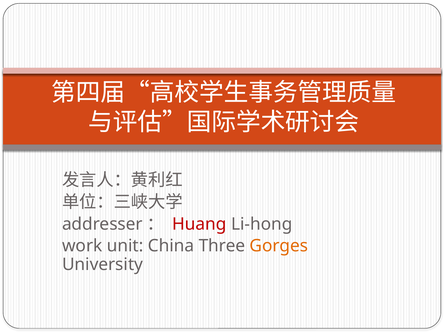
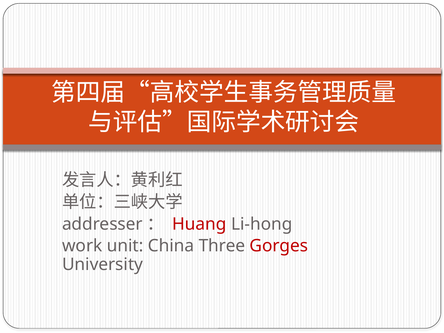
Gorges colour: orange -> red (279, 246)
